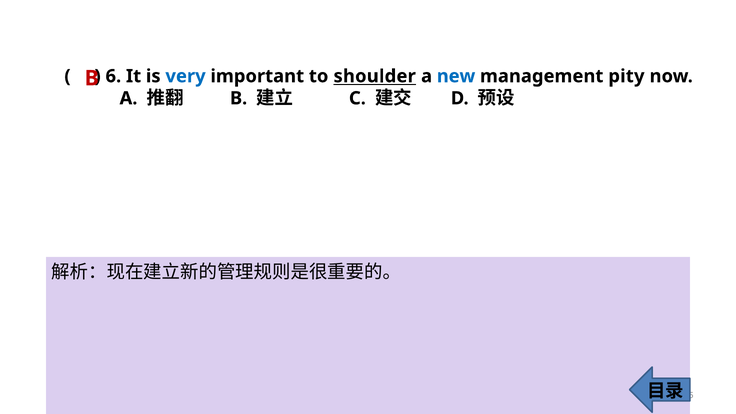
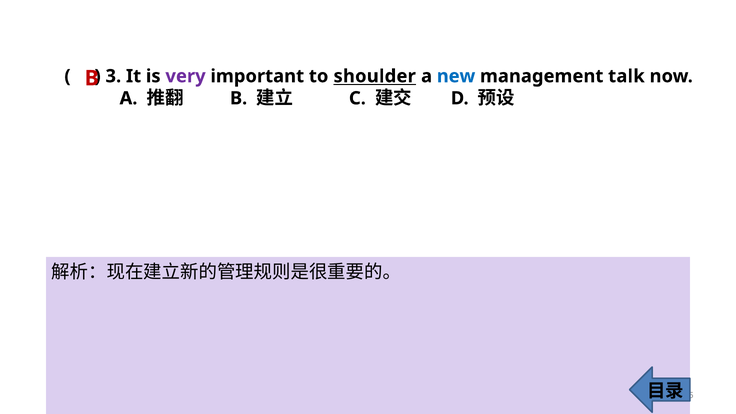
6: 6 -> 3 (113, 76)
very colour: blue -> purple (186, 76)
pity: pity -> talk (626, 76)
